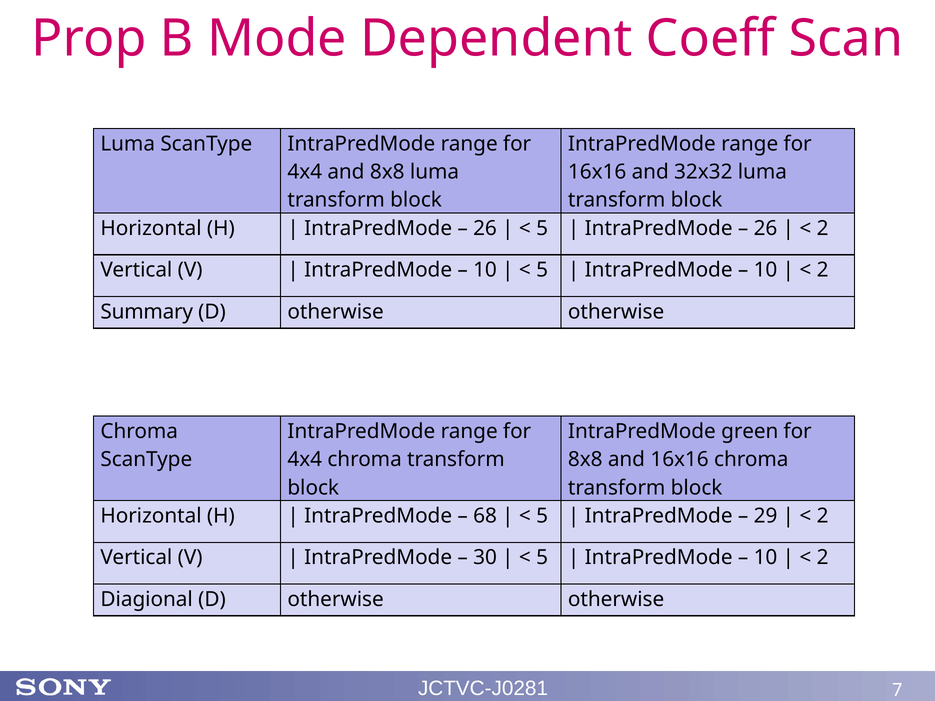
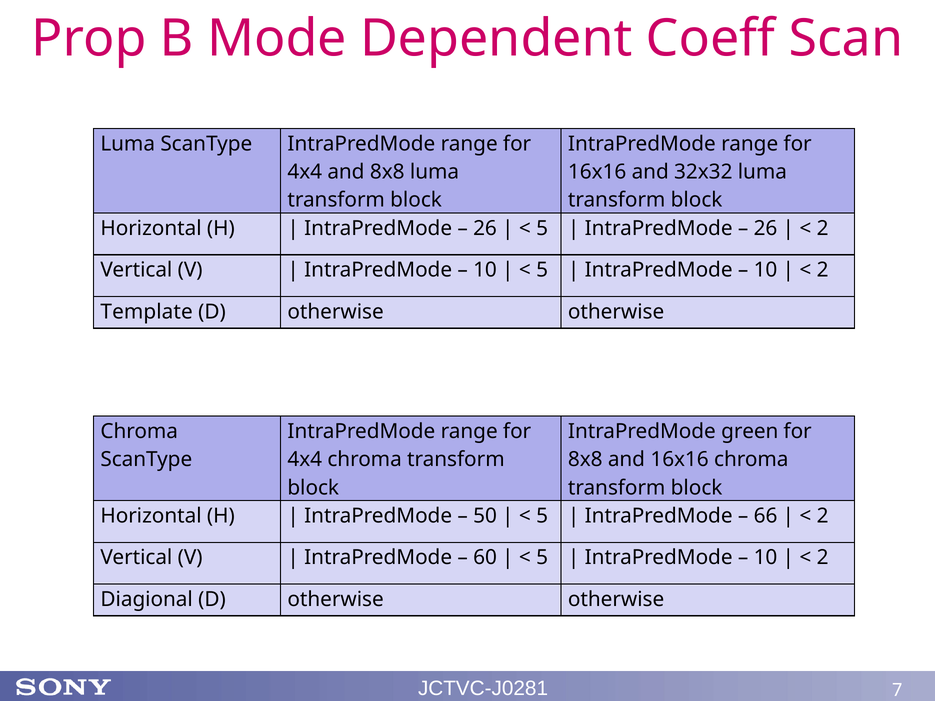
Summary: Summary -> Template (147, 312)
68: 68 -> 50 (485, 516)
29: 29 -> 66 (766, 516)
30: 30 -> 60 (485, 558)
